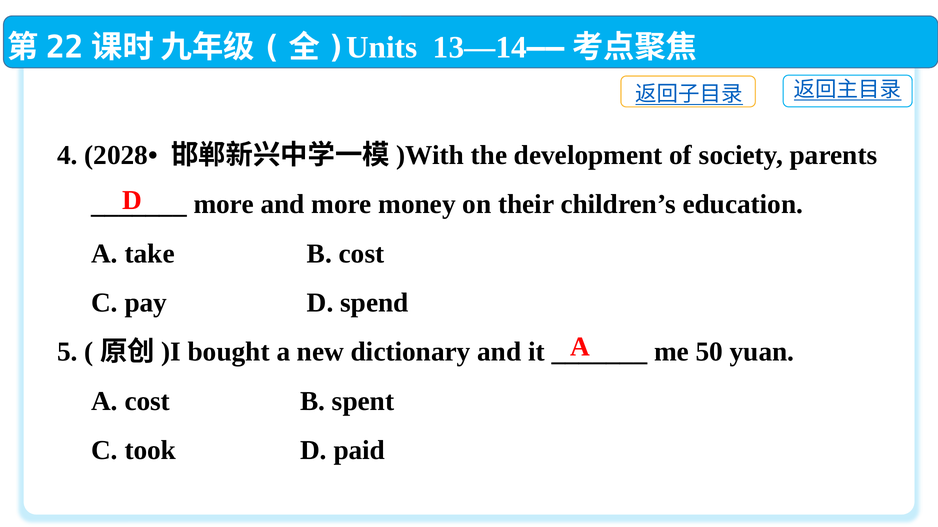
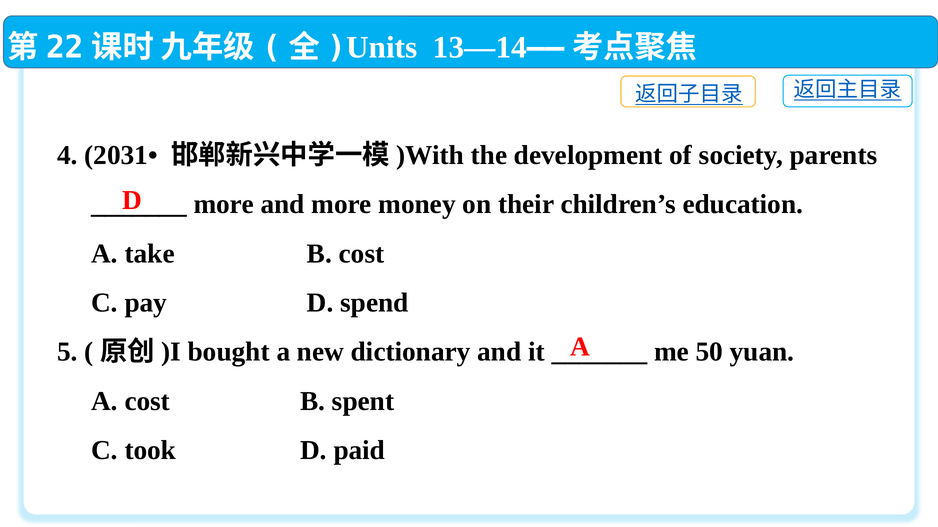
2028•: 2028• -> 2031• (121, 155)
